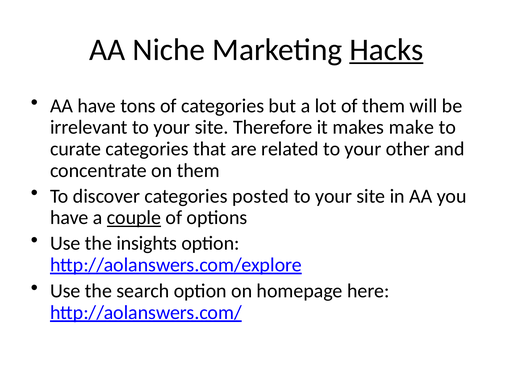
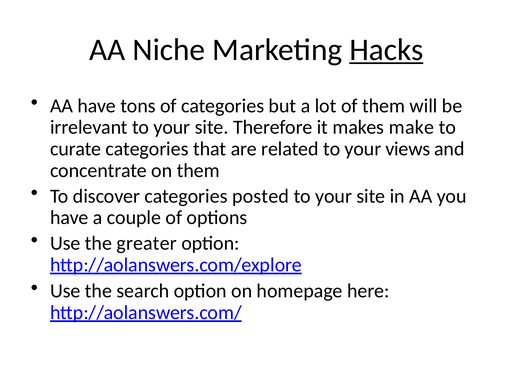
other: other -> views (408, 149)
couple underline: present -> none (134, 218)
insights: insights -> greater (147, 243)
